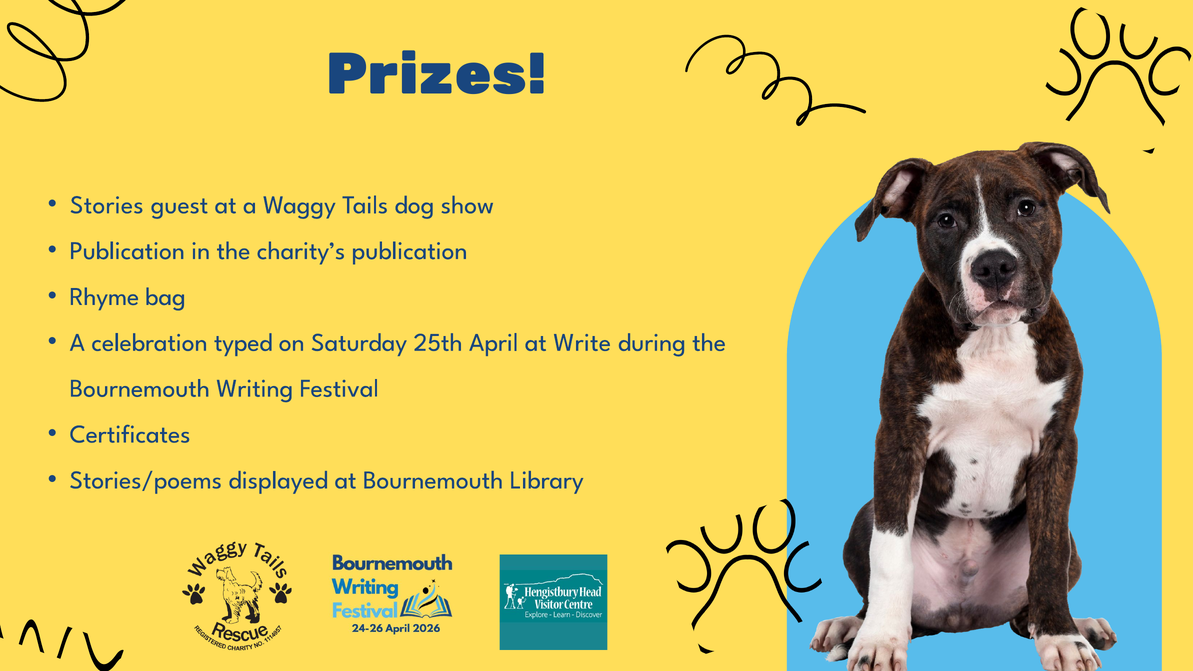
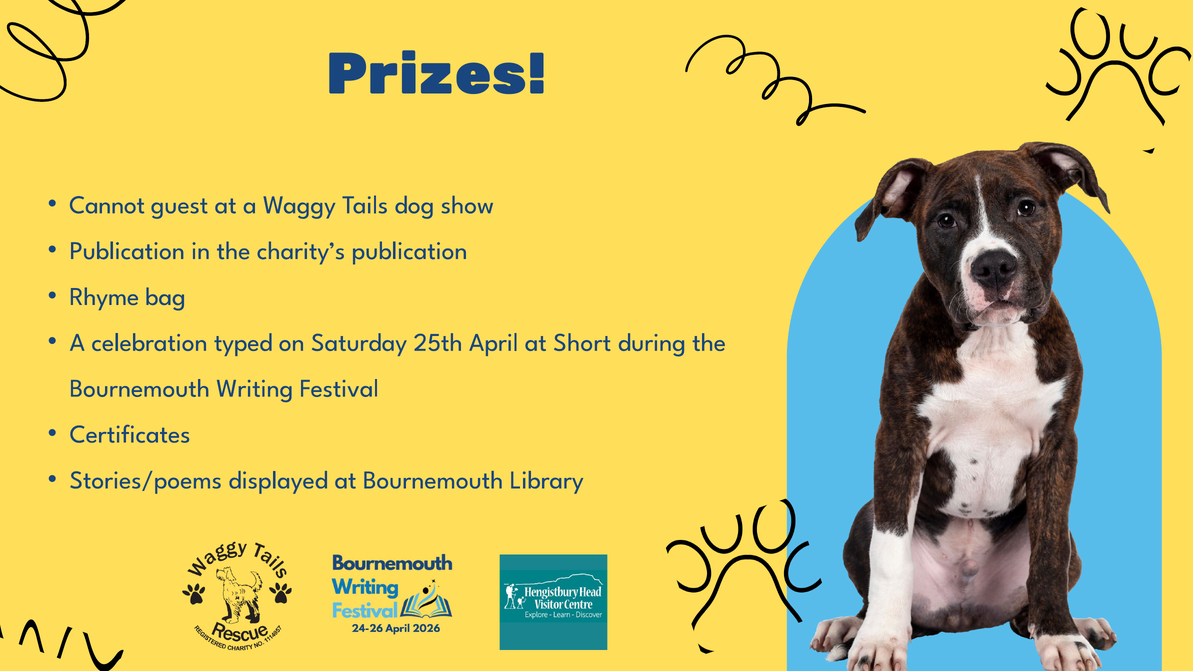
Stories: Stories -> Cannot (107, 205)
Write: Write -> Short (582, 342)
